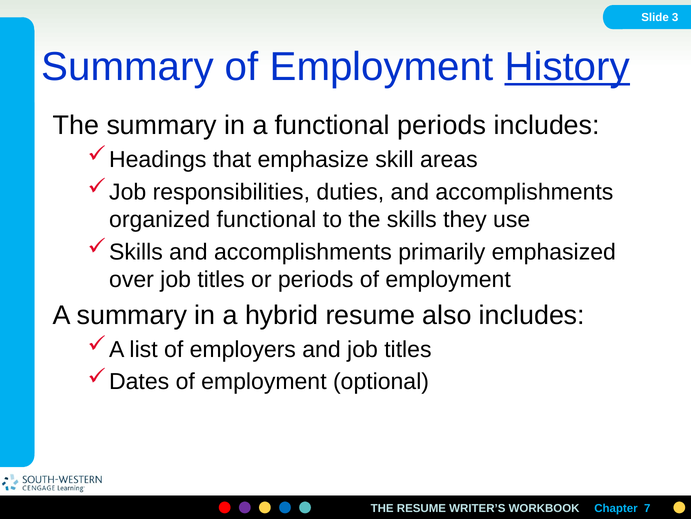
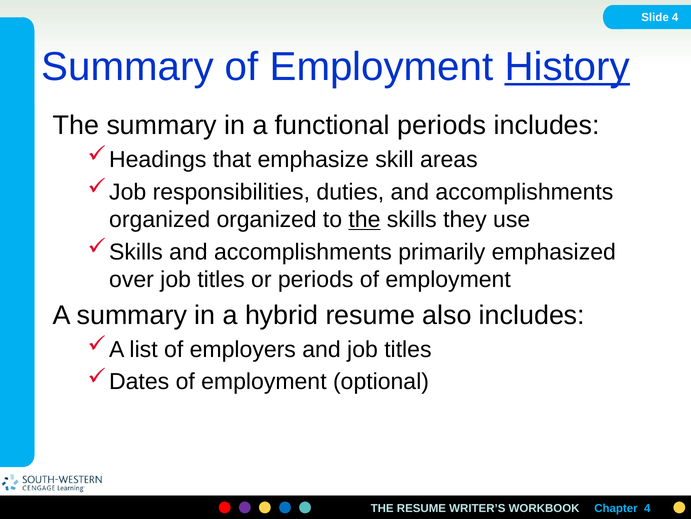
Slide 3: 3 -> 4 (675, 18)
organized functional: functional -> organized (267, 219)
the underline: none -> present (364, 219)
Chapter 7: 7 -> 4 (647, 508)
